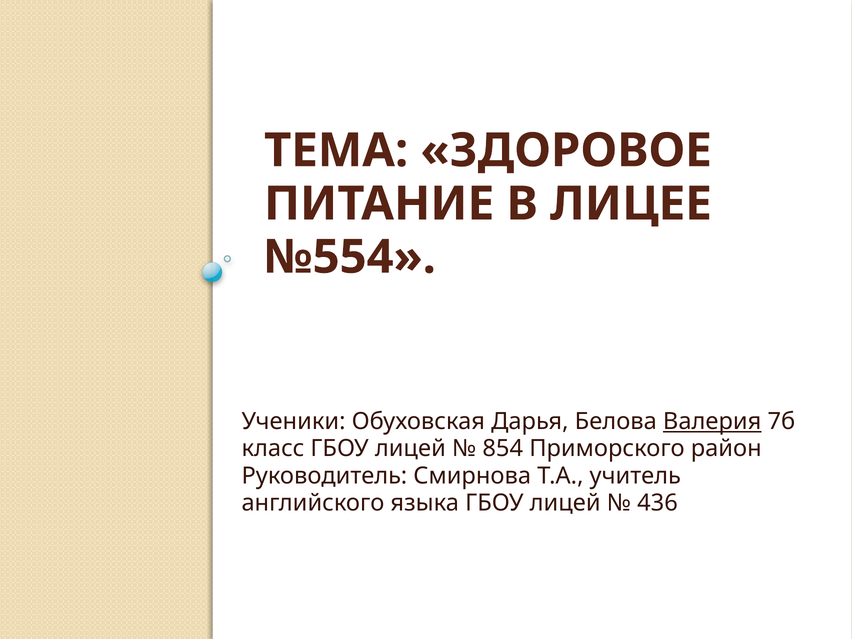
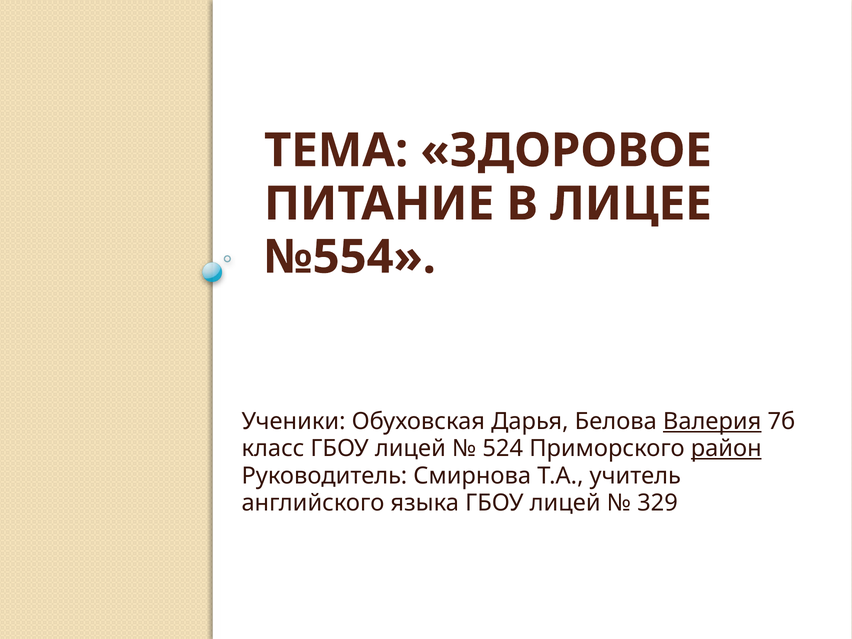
854: 854 -> 524 (503, 449)
район underline: none -> present (726, 449)
436: 436 -> 329 (657, 503)
